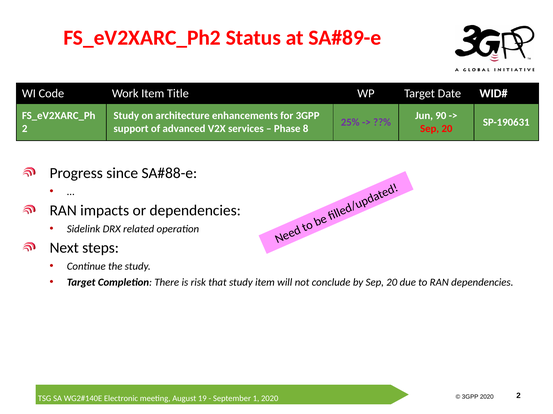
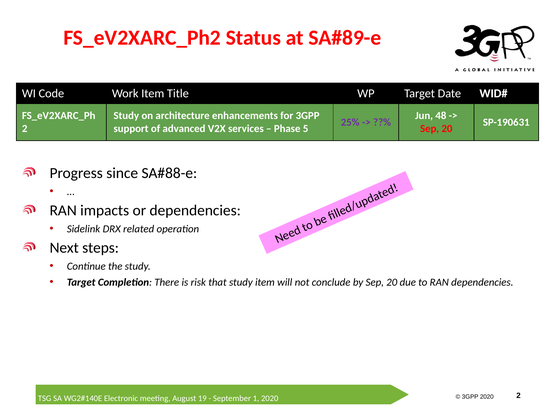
90: 90 -> 48 (441, 116)
8: 8 -> 5 (306, 129)
